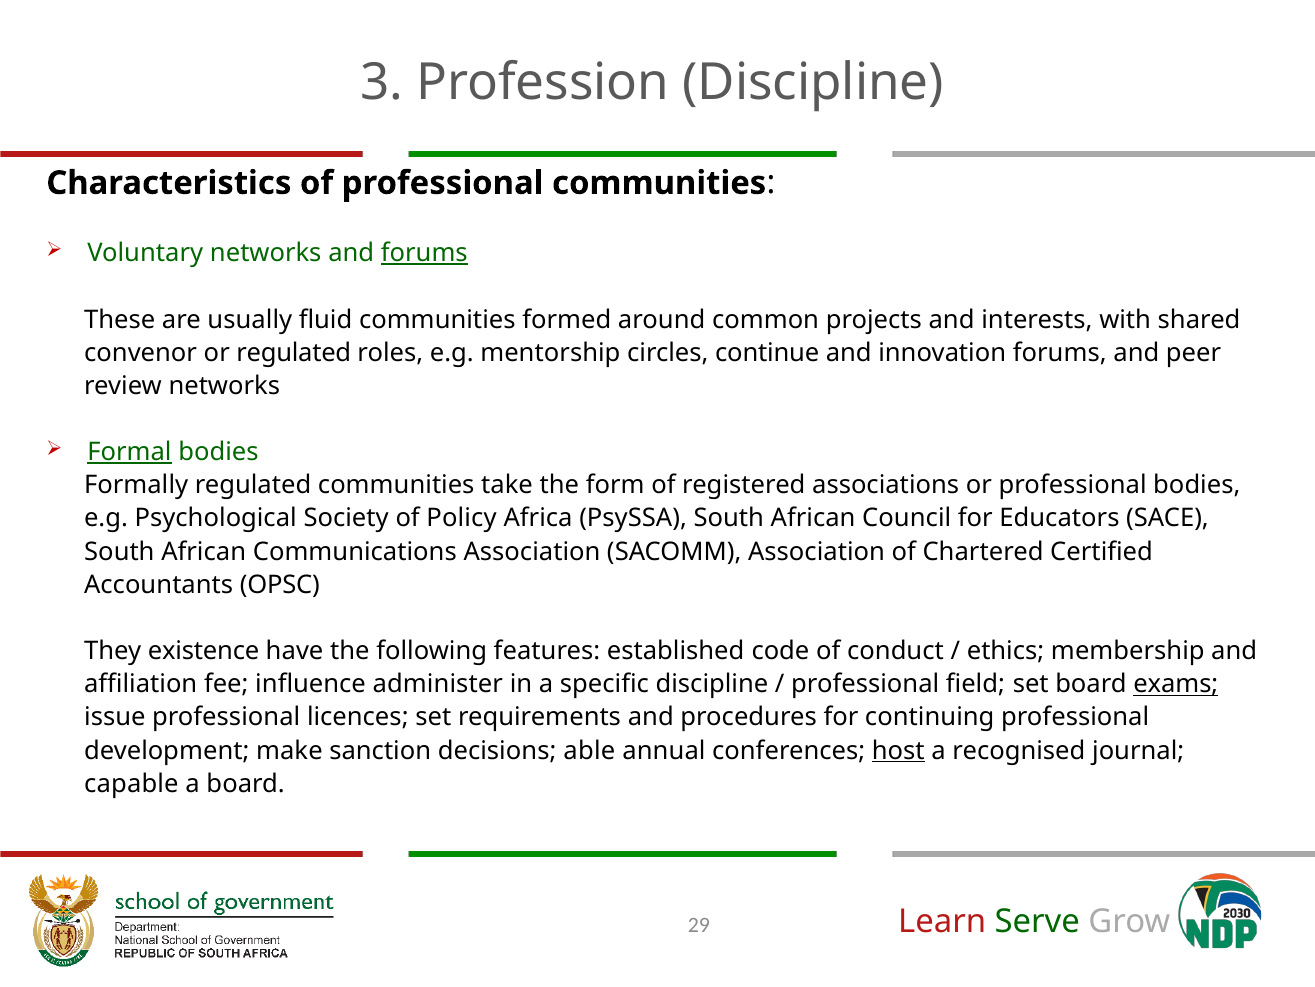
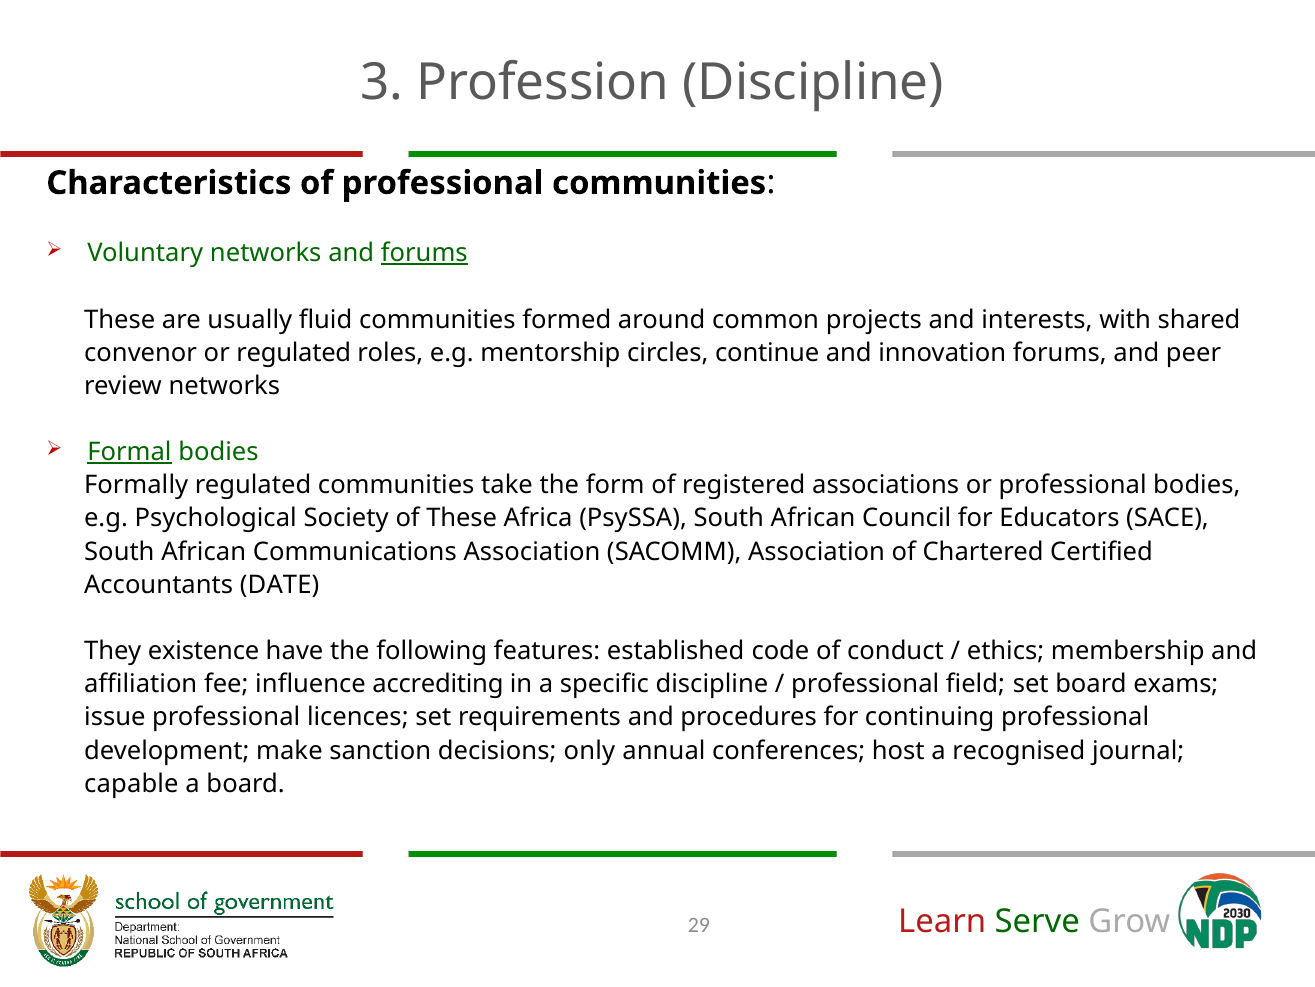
of Policy: Policy -> These (462, 518)
OPSC: OPSC -> DATE (280, 584)
administer: administer -> accrediting (438, 684)
exams underline: present -> none (1176, 684)
able: able -> only (589, 750)
host underline: present -> none (898, 750)
